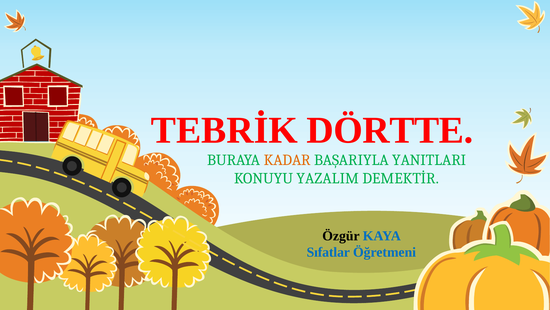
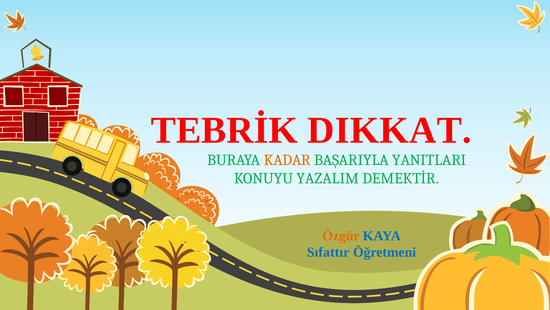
DÖRTTE: DÖRTTE -> DIKKAT (390, 130)
Özgür colour: black -> orange (341, 235)
Sıfatlar: Sıfatlar -> Sıfattır (328, 252)
